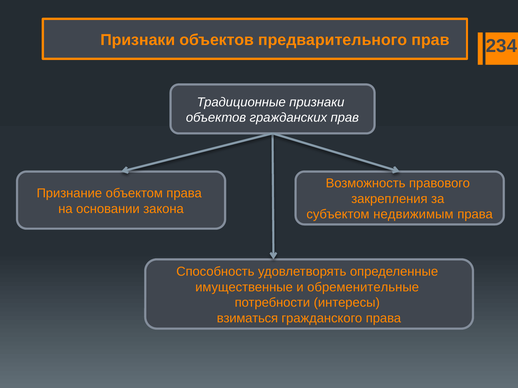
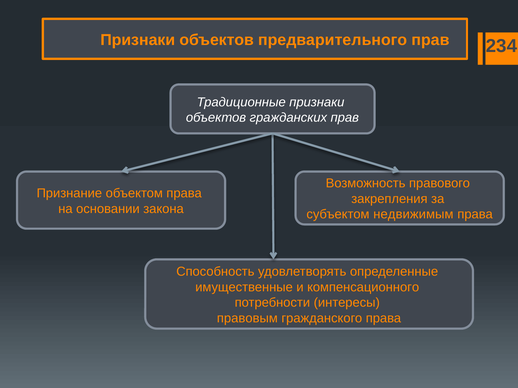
обременительные: обременительные -> компенсационного (363, 287)
взиматься: взиматься -> правовым (247, 319)
